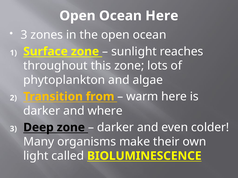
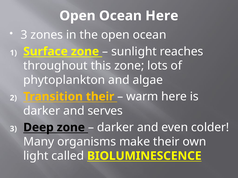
Transition from: from -> their (100, 97)
where: where -> serves (105, 111)
